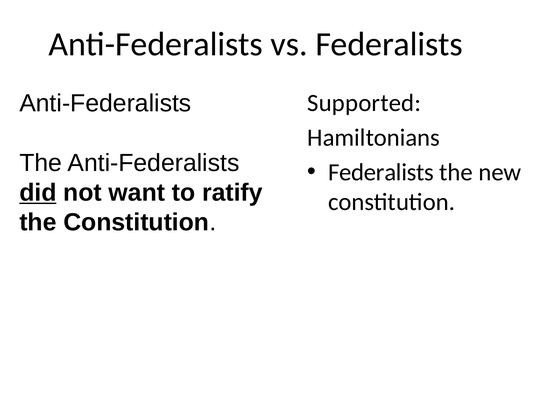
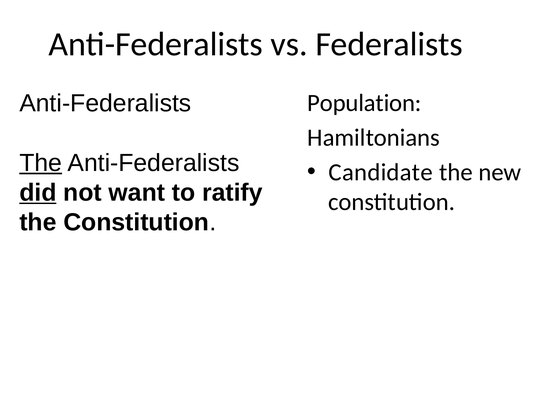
Supported: Supported -> Population (364, 103)
The underline: none -> present (41, 163)
Federalists: Federalists -> Candidate (381, 172)
